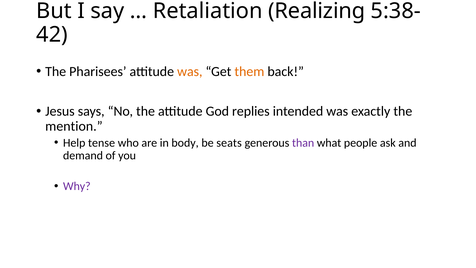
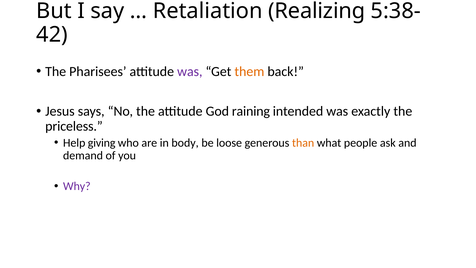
was colour: orange -> purple (190, 71)
replies: replies -> raining (251, 111)
mention: mention -> priceless (74, 126)
tense: tense -> giving (102, 143)
seats: seats -> loose (229, 143)
than colour: purple -> orange (303, 143)
